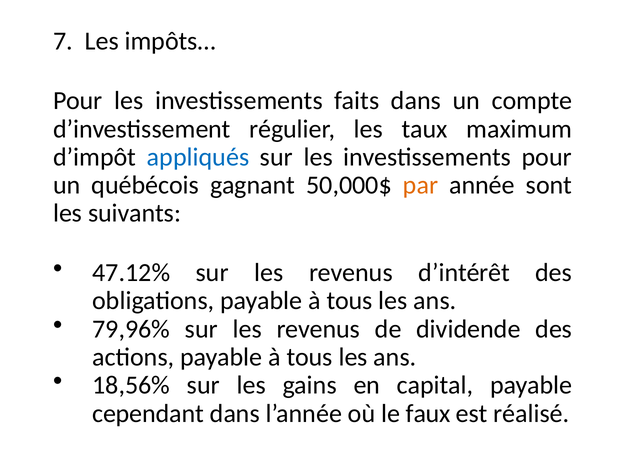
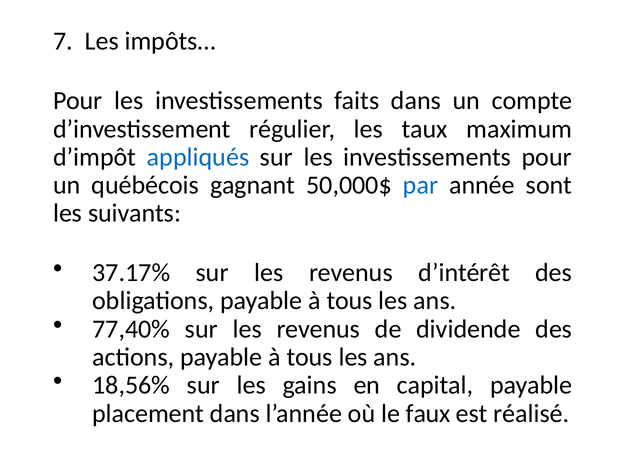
par colour: orange -> blue (421, 185)
47.12%: 47.12% -> 37.17% (131, 273)
79,96%: 79,96% -> 77,40% (131, 329)
cependant: cependant -> placement (148, 414)
